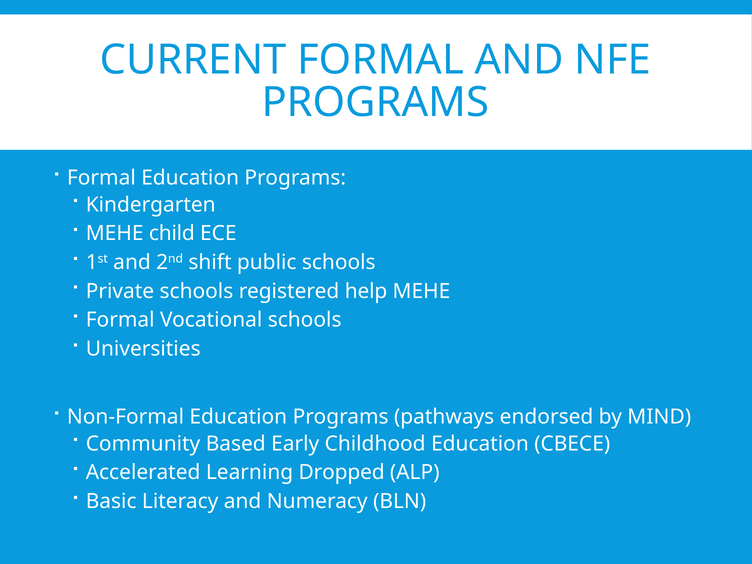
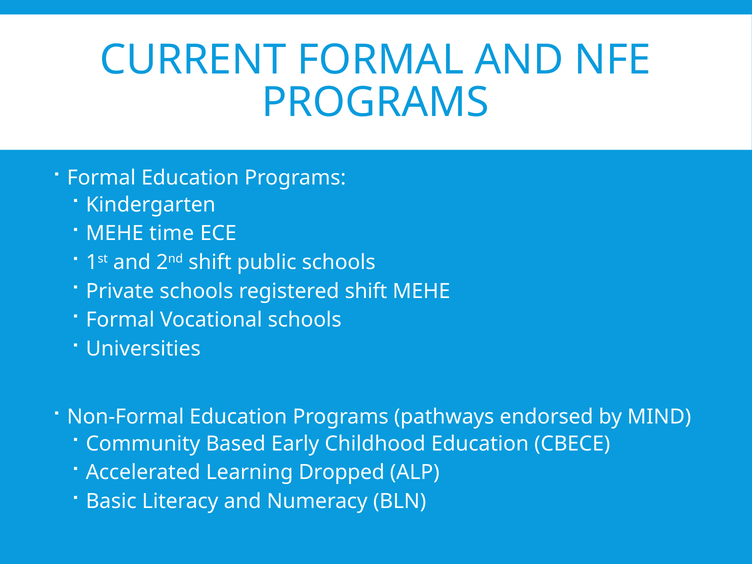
child: child -> time (172, 233)
registered help: help -> shift (366, 291)
